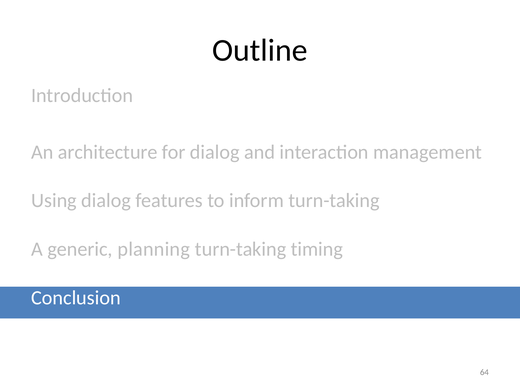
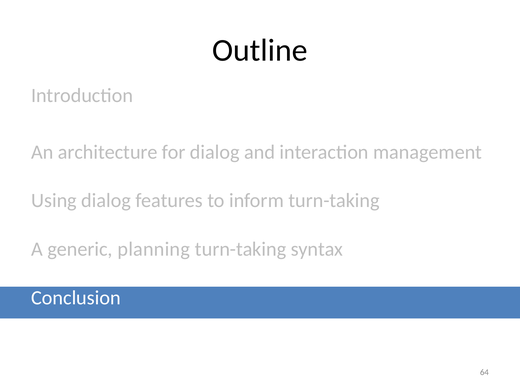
timing: timing -> syntax (317, 249)
